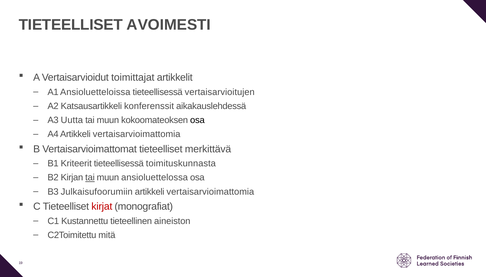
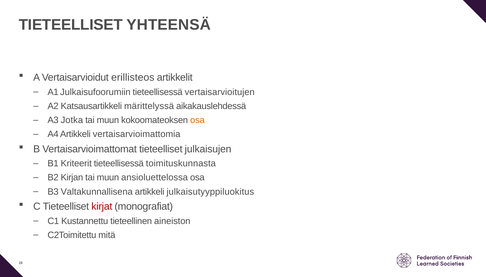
AVOIMESTI: AVOIMESTI -> YHTEENSÄ (169, 25)
toimittajat: toimittajat -> erillisteos (133, 78)
Ansioluetteloissa: Ansioluetteloissa -> Julkaisufoorumiin (95, 92)
konferenssit: konferenssit -> märittelyssä (149, 106)
Uutta: Uutta -> Jotka (72, 120)
osa colour: black -> orange (197, 120)
merkittävä: merkittävä -> julkaisujen (208, 149)
tai underline: present -> none (90, 178)
Julkaisufoorumiin: Julkaisufoorumiin -> Valtakunnallisena (97, 192)
vertaisarvioimattomia: vertaisarvioimattomia -> julkaisutyyppiluokitus (210, 192)
